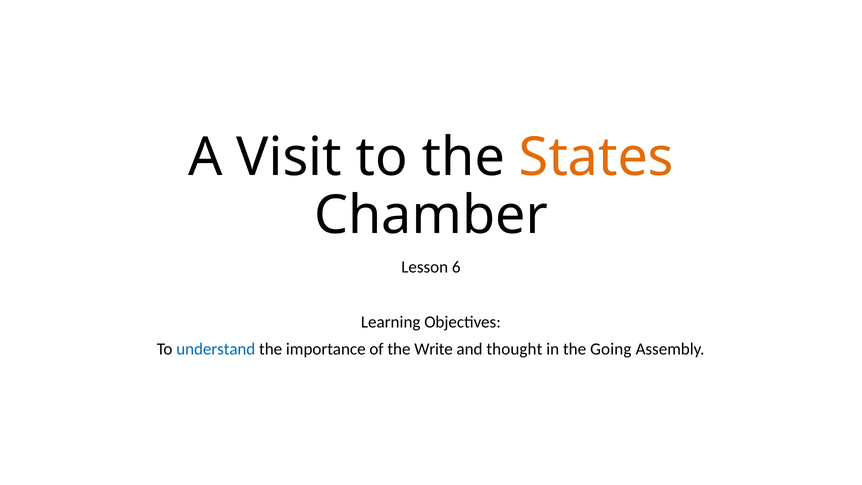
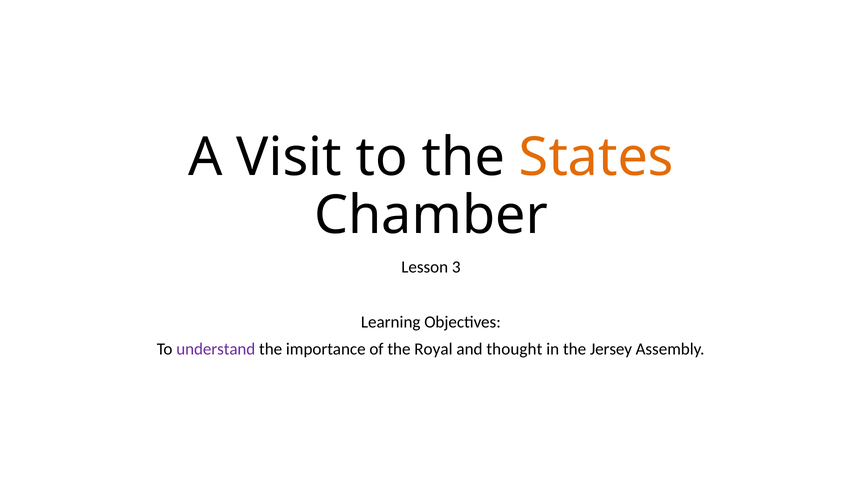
6: 6 -> 3 (456, 267)
understand colour: blue -> purple (216, 349)
Write: Write -> Royal (433, 349)
Going: Going -> Jersey (611, 349)
